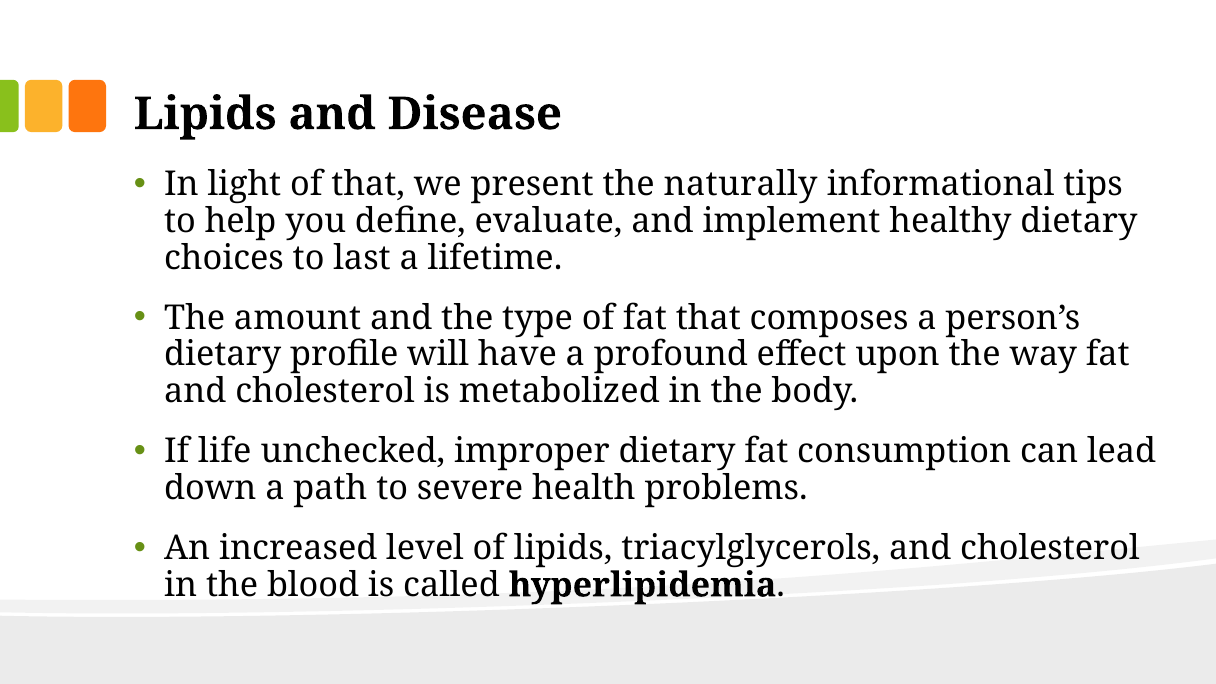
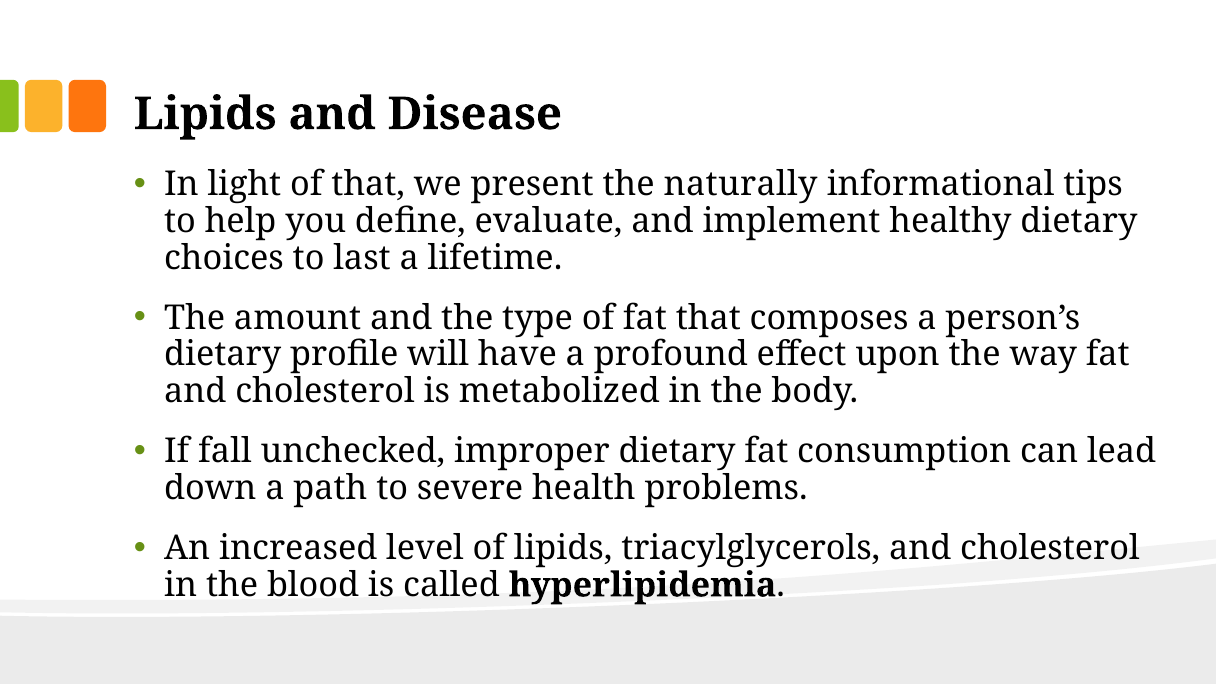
life: life -> fall (225, 452)
